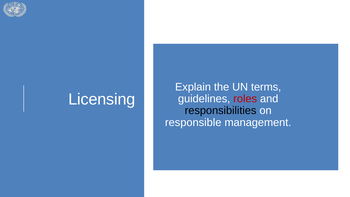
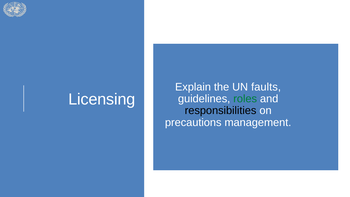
terms: terms -> faults (266, 87)
roles colour: red -> green (245, 99)
responsible: responsible -> precautions (193, 122)
